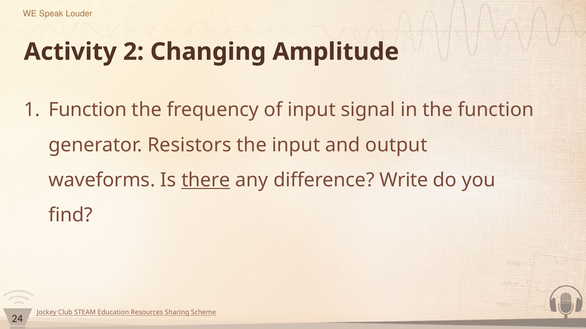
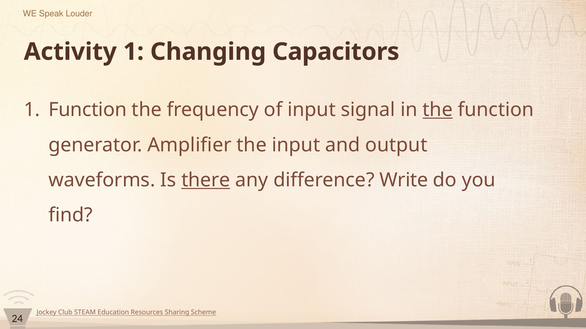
Activity 2: 2 -> 1 (133, 52)
Amplitude: Amplitude -> Capacitors (336, 52)
the underline: none -> present (438, 110)
Resistors: Resistors -> Amplifier (189, 145)
